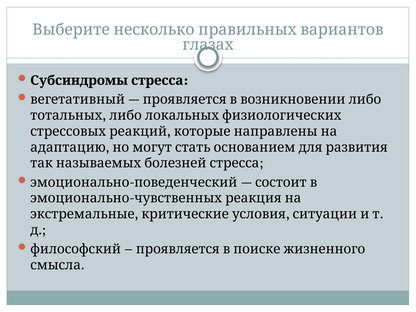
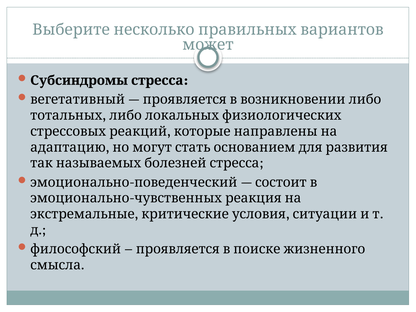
глазах: глазах -> может (208, 45)
